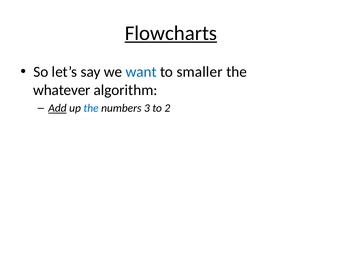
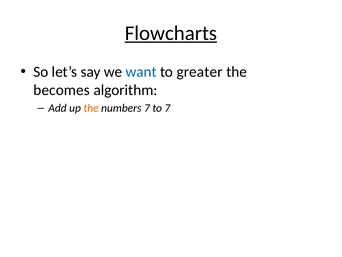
smaller: smaller -> greater (200, 72)
whatever: whatever -> becomes (62, 90)
Add underline: present -> none (57, 108)
the colour: blue -> orange (91, 108)
numbers 3: 3 -> 7 (147, 108)
to 2: 2 -> 7 (167, 108)
